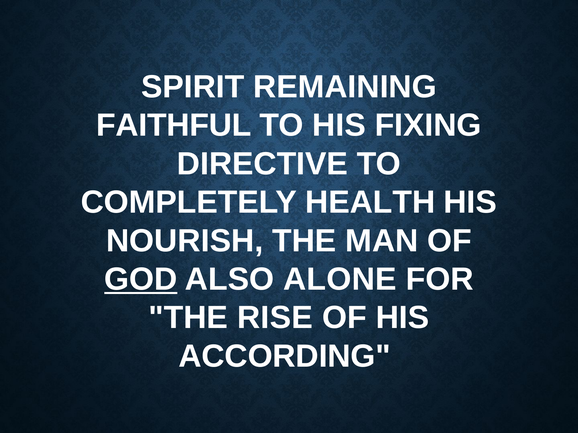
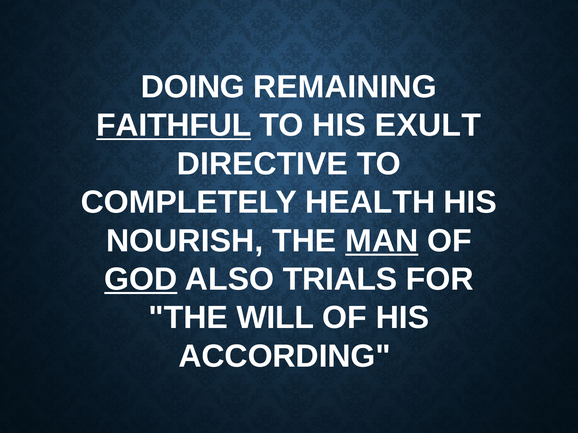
SPIRIT: SPIRIT -> DOING (193, 87)
FAITHFUL underline: none -> present (174, 125)
FIXING: FIXING -> EXULT (428, 125)
MAN underline: none -> present (382, 241)
ALONE: ALONE -> TRIALS (340, 280)
RISE: RISE -> WILL (275, 318)
